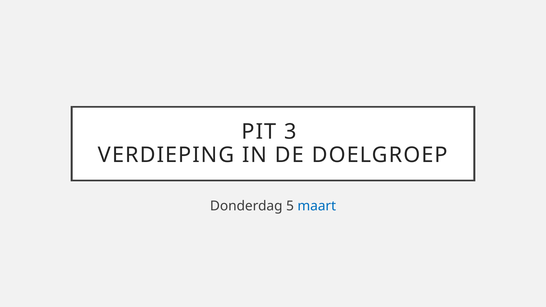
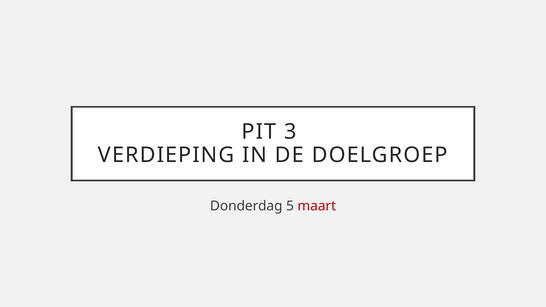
maart colour: blue -> red (317, 206)
